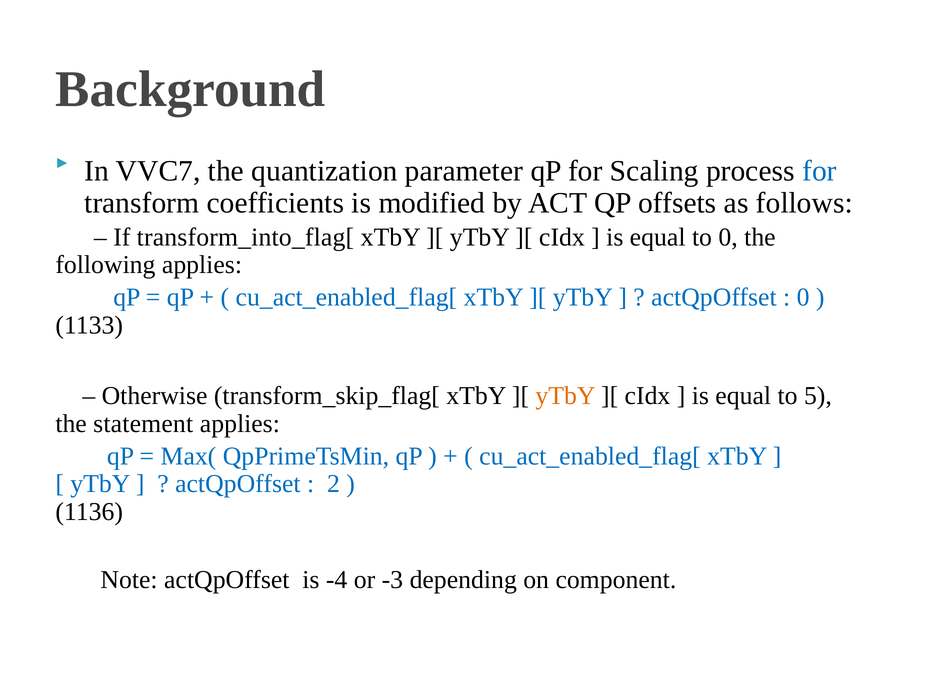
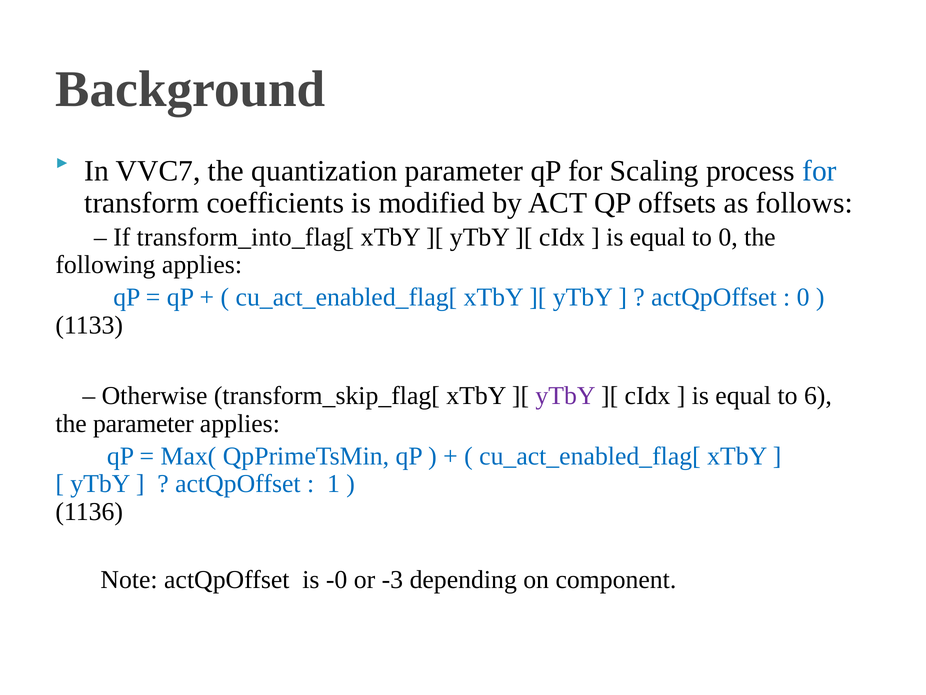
yTbY colour: orange -> purple (565, 395)
5: 5 -> 6 (818, 395)
the statement: statement -> parameter (143, 423)
2: 2 -> 1 (333, 484)
-4: -4 -> -0 (337, 579)
